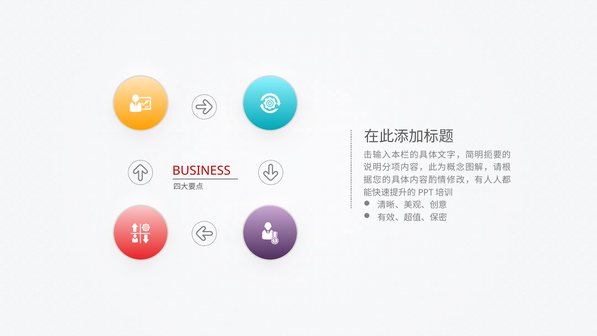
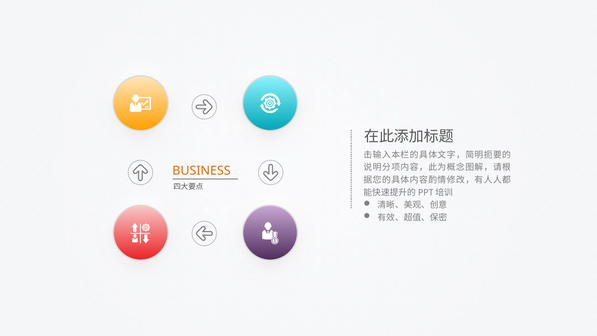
BUSINESS colour: red -> orange (201, 171)
